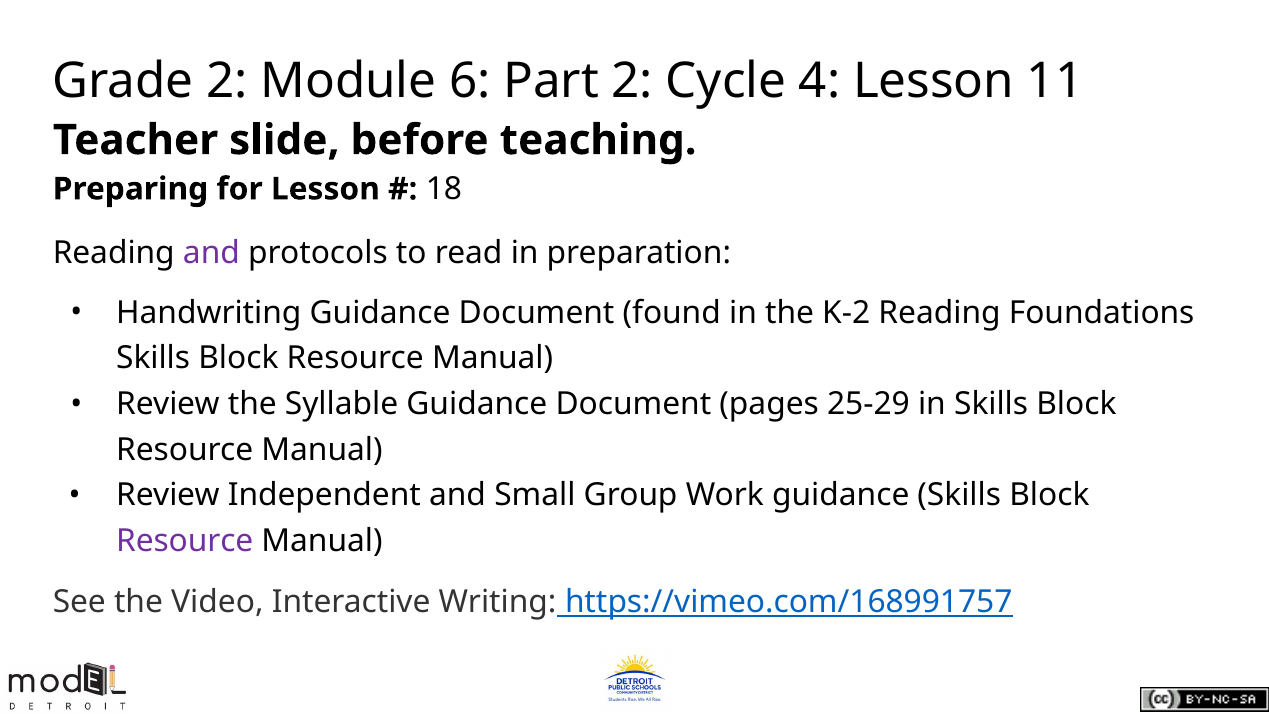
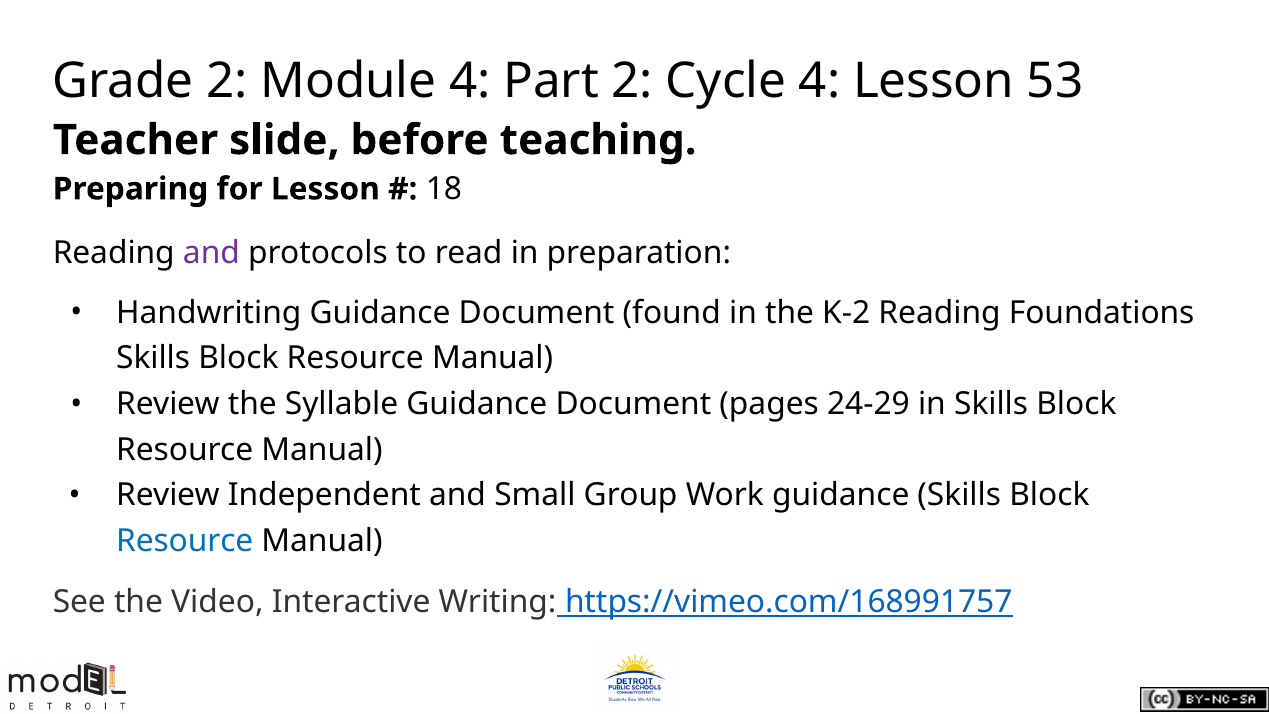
Module 6: 6 -> 4 (470, 82)
11: 11 -> 53 (1055, 82)
25-29: 25-29 -> 24-29 (868, 404)
Resource colour: purple -> blue (185, 541)
